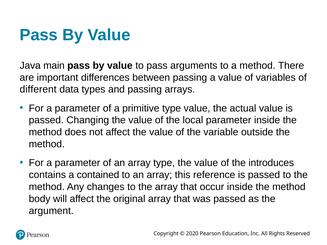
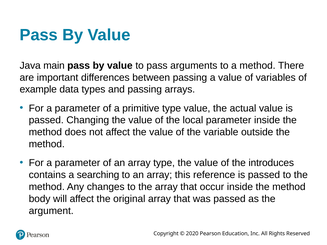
different: different -> example (38, 90)
contained: contained -> searching (98, 175)
